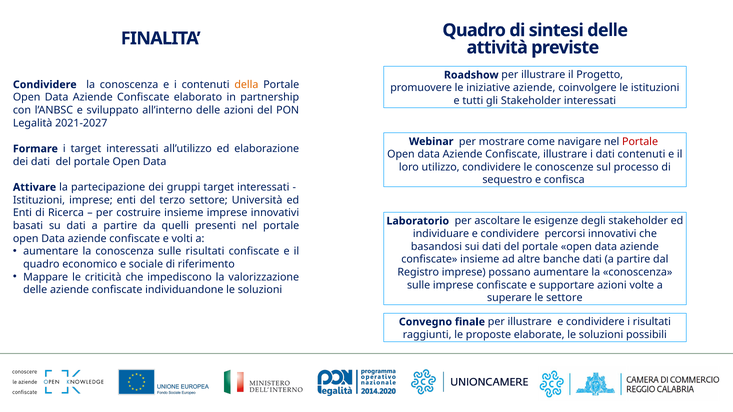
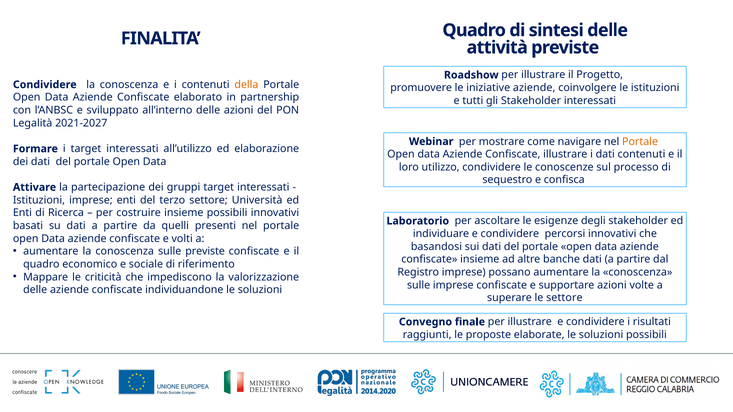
Portale colour: red -> orange (640, 142)
insieme imprese: imprese -> possibili (227, 213)
sulle risultati: risultati -> previste (205, 252)
